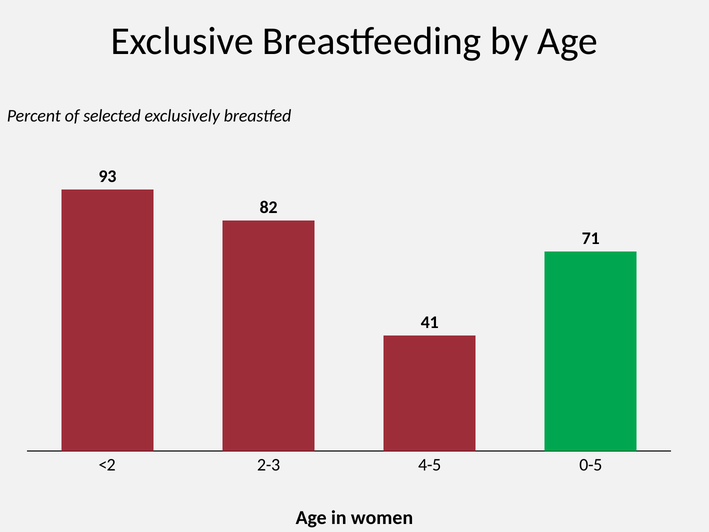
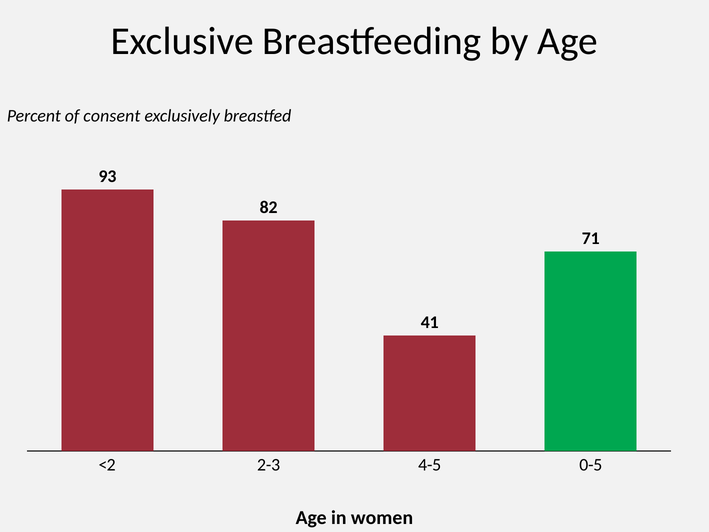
selected: selected -> consent (112, 116)
